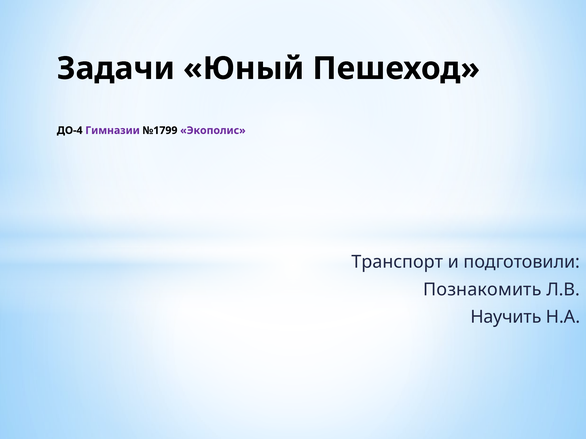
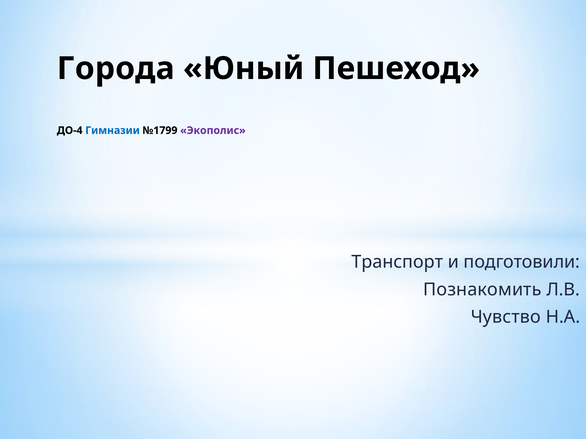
Задачи: Задачи -> Города (116, 69)
Гимназии colour: purple -> blue (113, 131)
Научить: Научить -> Чувство (506, 317)
